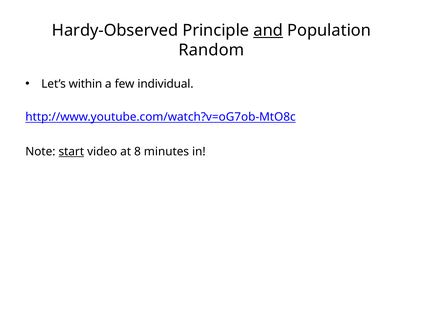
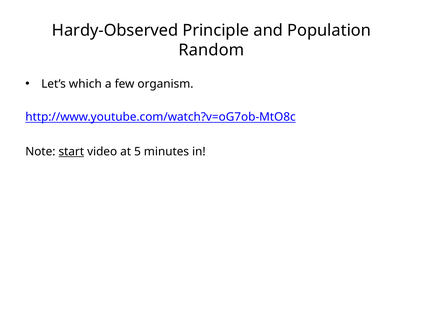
and underline: present -> none (268, 30)
within: within -> which (85, 84)
individual: individual -> organism (165, 84)
8: 8 -> 5 (137, 152)
